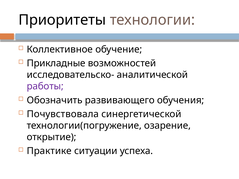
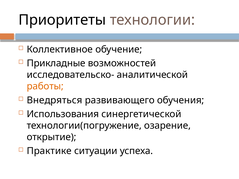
работы colour: purple -> orange (45, 86)
Обозначить: Обозначить -> Внедряться (55, 100)
Почувствовала: Почувствовала -> Использования (63, 114)
